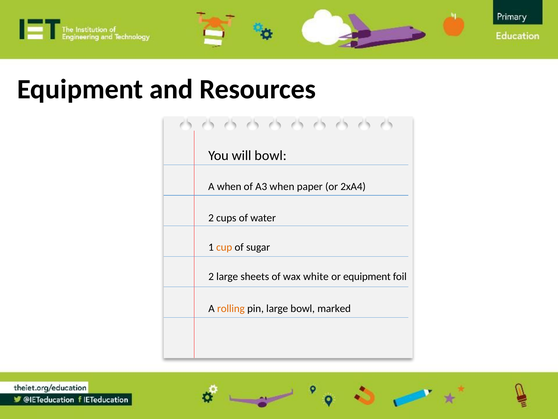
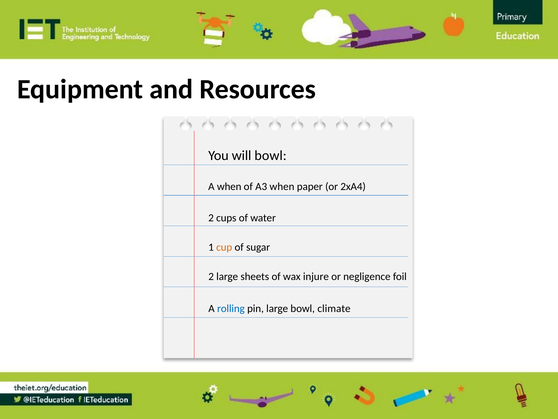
white: white -> injure (316, 276)
or equipment: equipment -> negligence (367, 276)
rolling colour: orange -> blue (231, 308)
marked: marked -> climate (334, 308)
